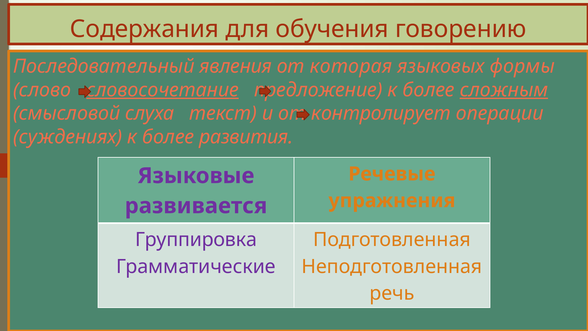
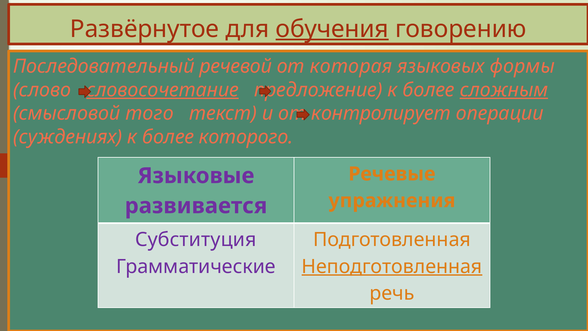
Содержания: Содержания -> Развёрнутое (145, 29)
обучения underline: none -> present (332, 29)
явления: явления -> речевой (236, 66)
слуха: слуха -> того (150, 113)
развития: развития -> которого (246, 137)
Группировка: Группировка -> Субституция (196, 240)
Неподготовленная underline: none -> present (392, 266)
